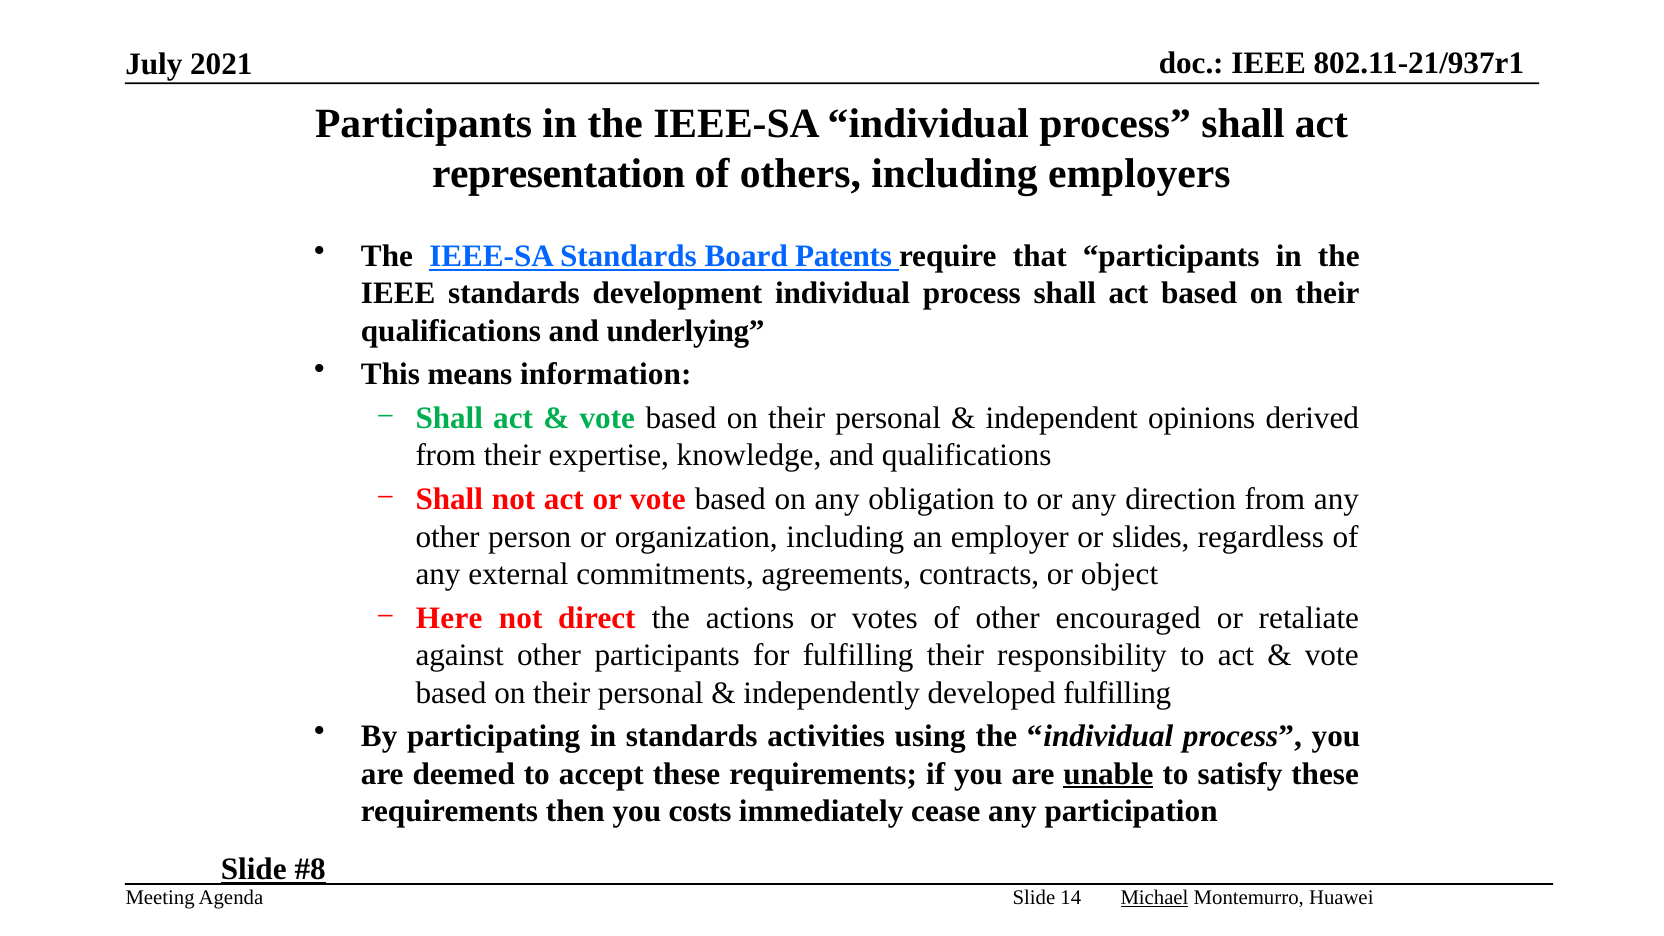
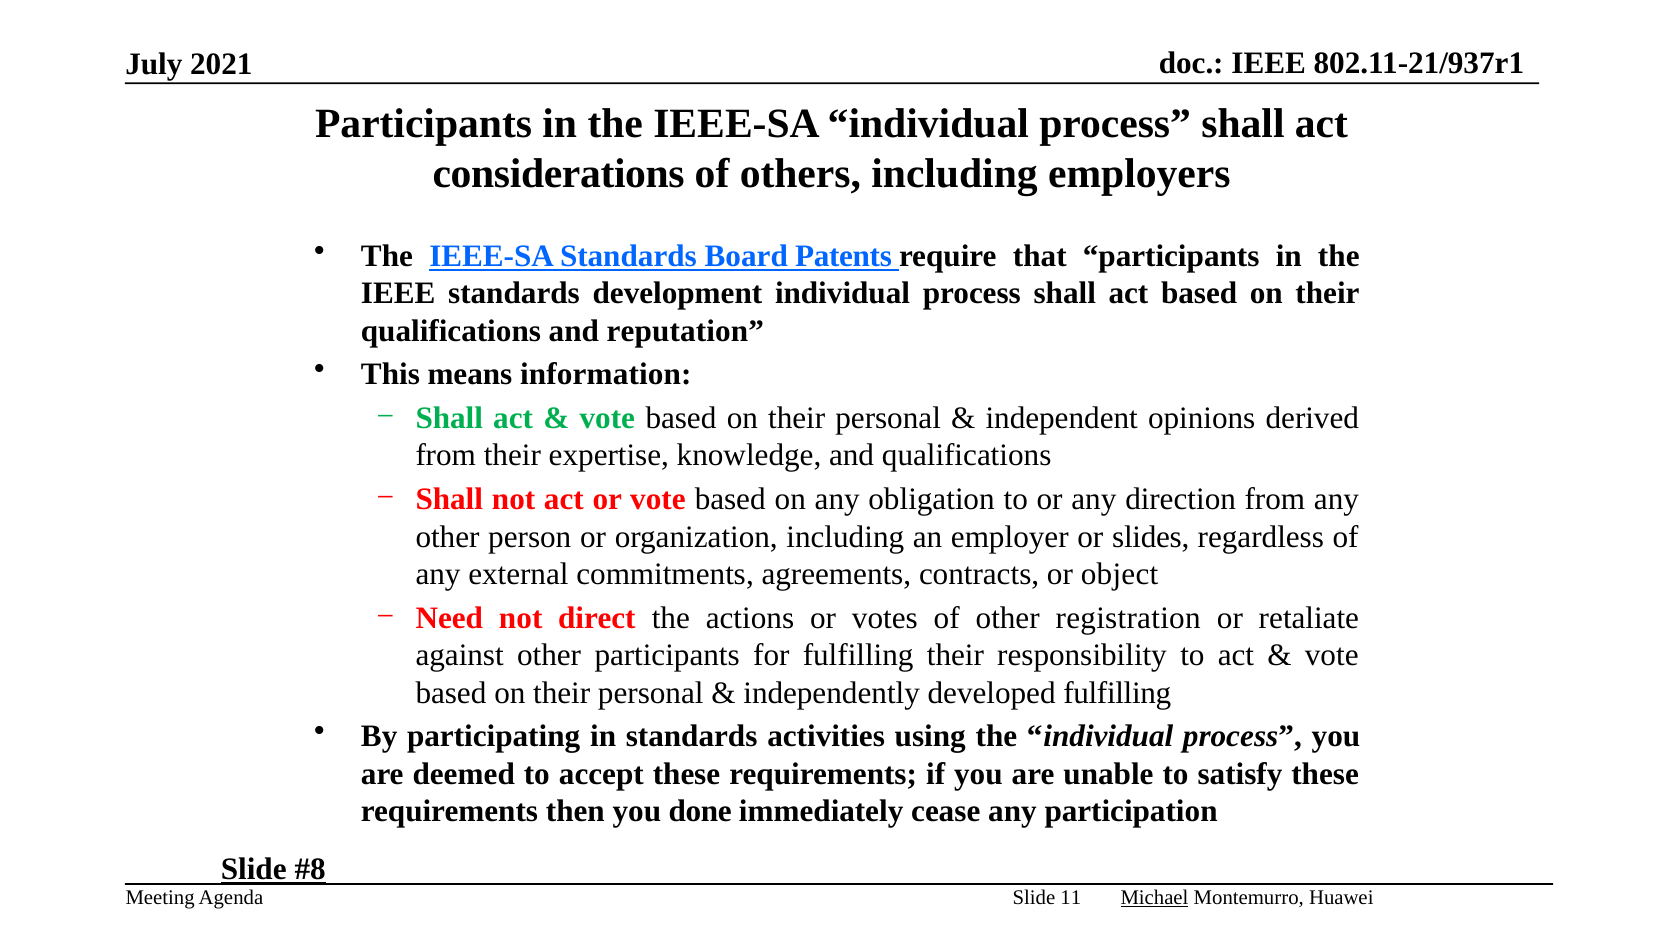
representation: representation -> considerations (559, 173)
underlying: underlying -> reputation (685, 331)
Here: Here -> Need (449, 618)
encouraged: encouraged -> registration (1128, 618)
unable underline: present -> none (1108, 774)
costs: costs -> done (700, 811)
14: 14 -> 11 (1071, 898)
